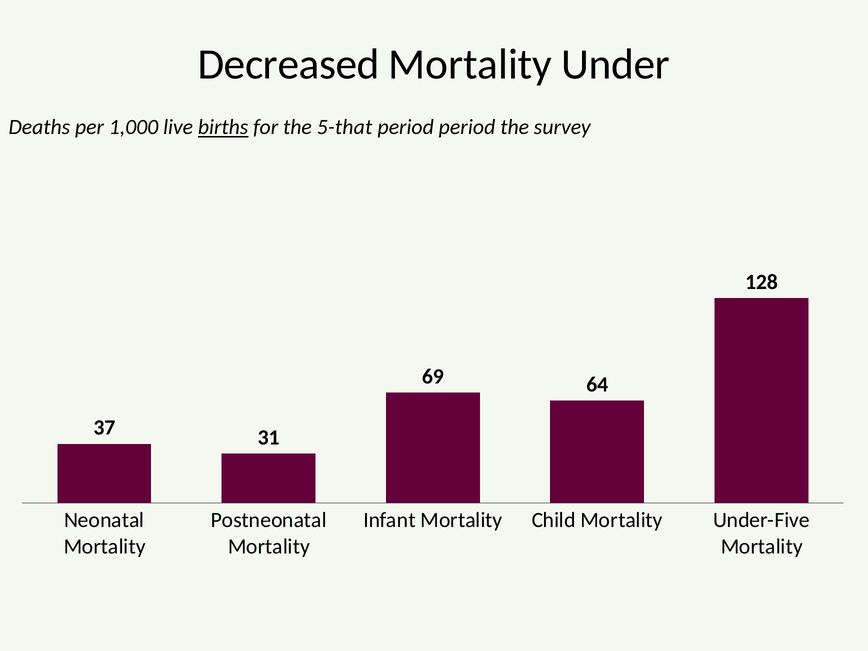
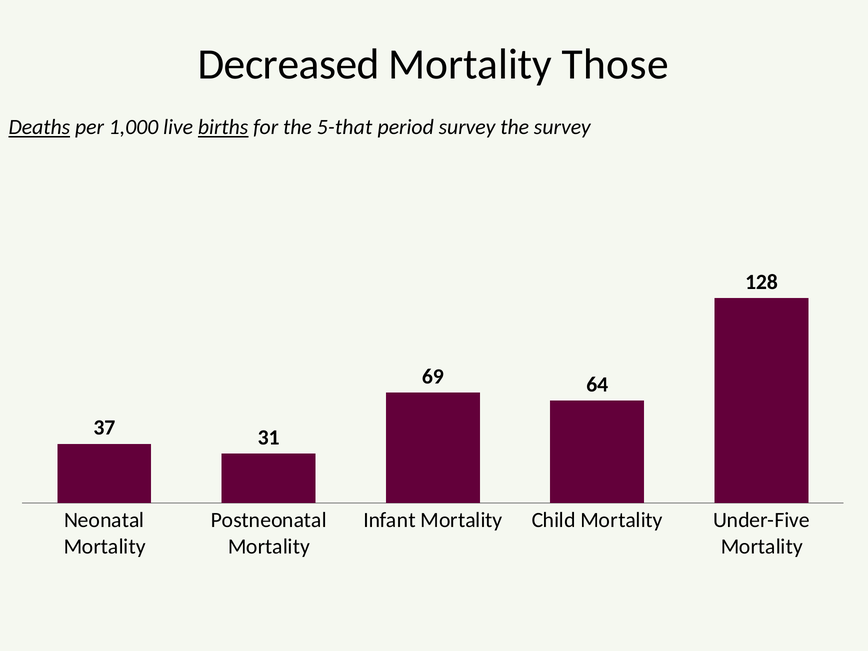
Under: Under -> Those (615, 65)
Deaths underline: none -> present (39, 127)
period period: period -> survey (467, 127)
